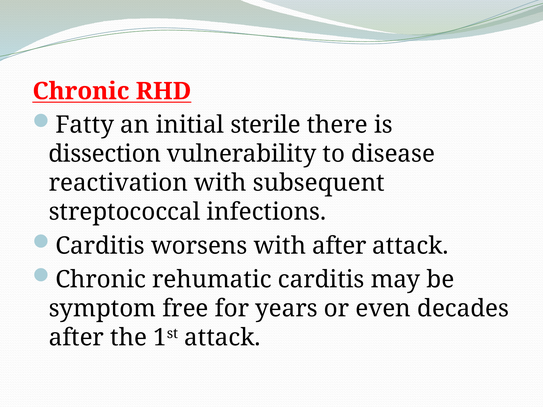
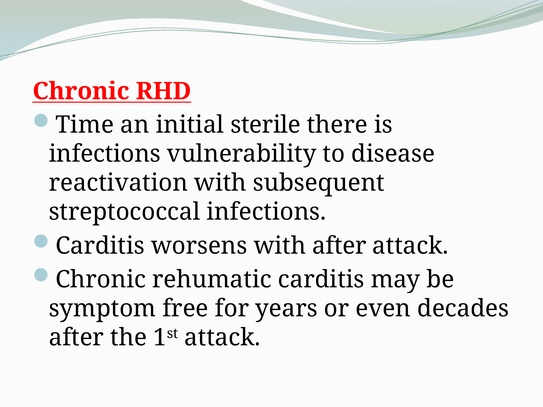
Fatty: Fatty -> Time (85, 125)
dissection: dissection -> infections (105, 154)
